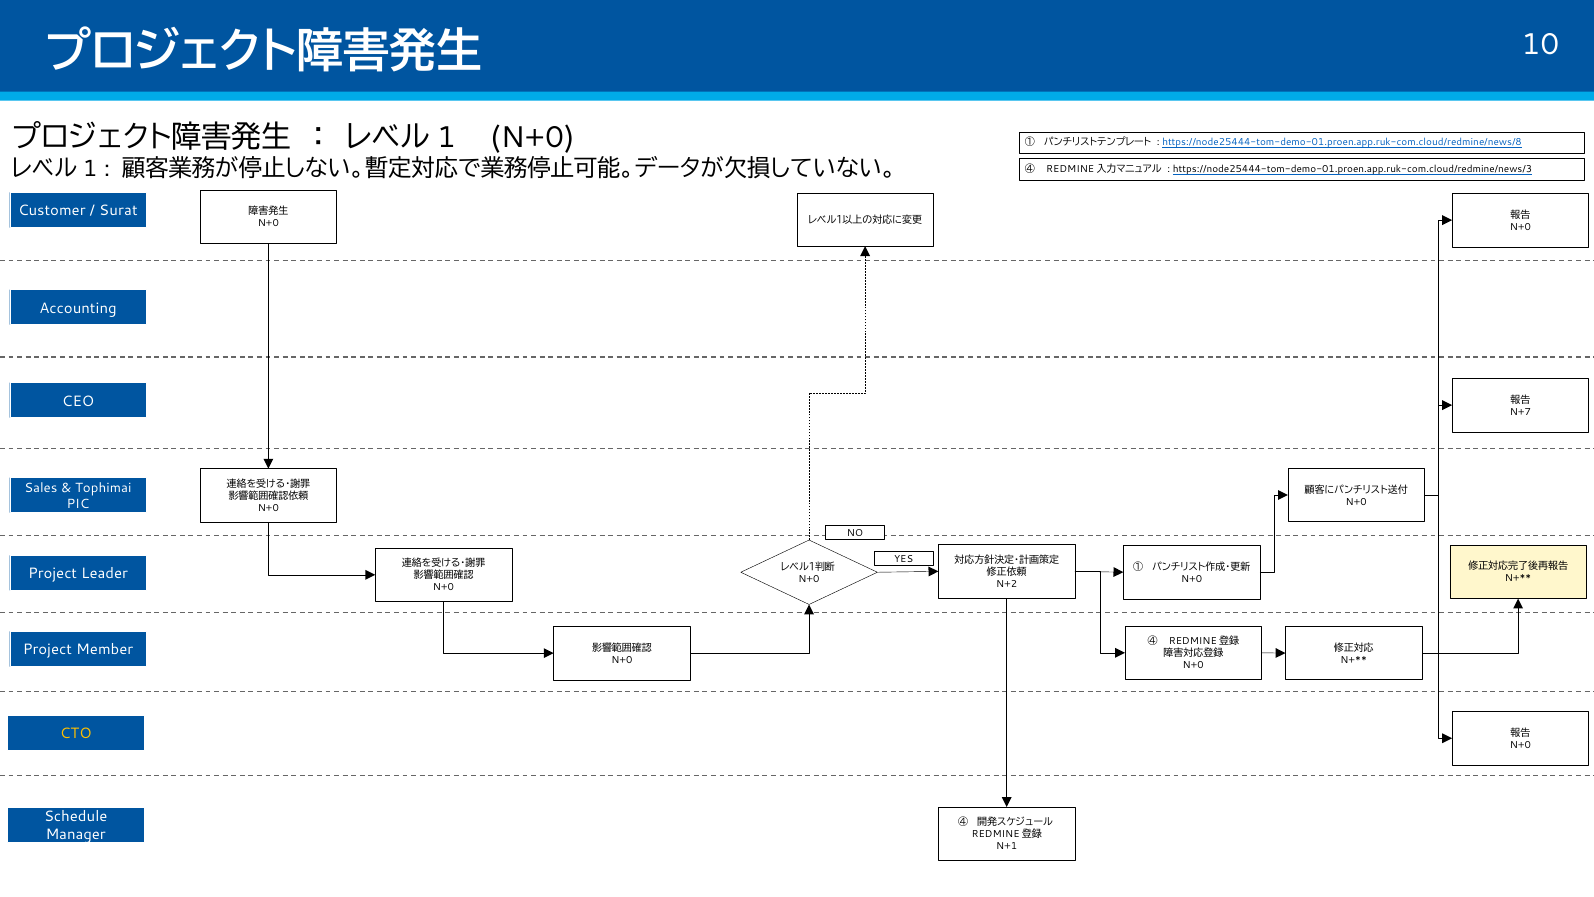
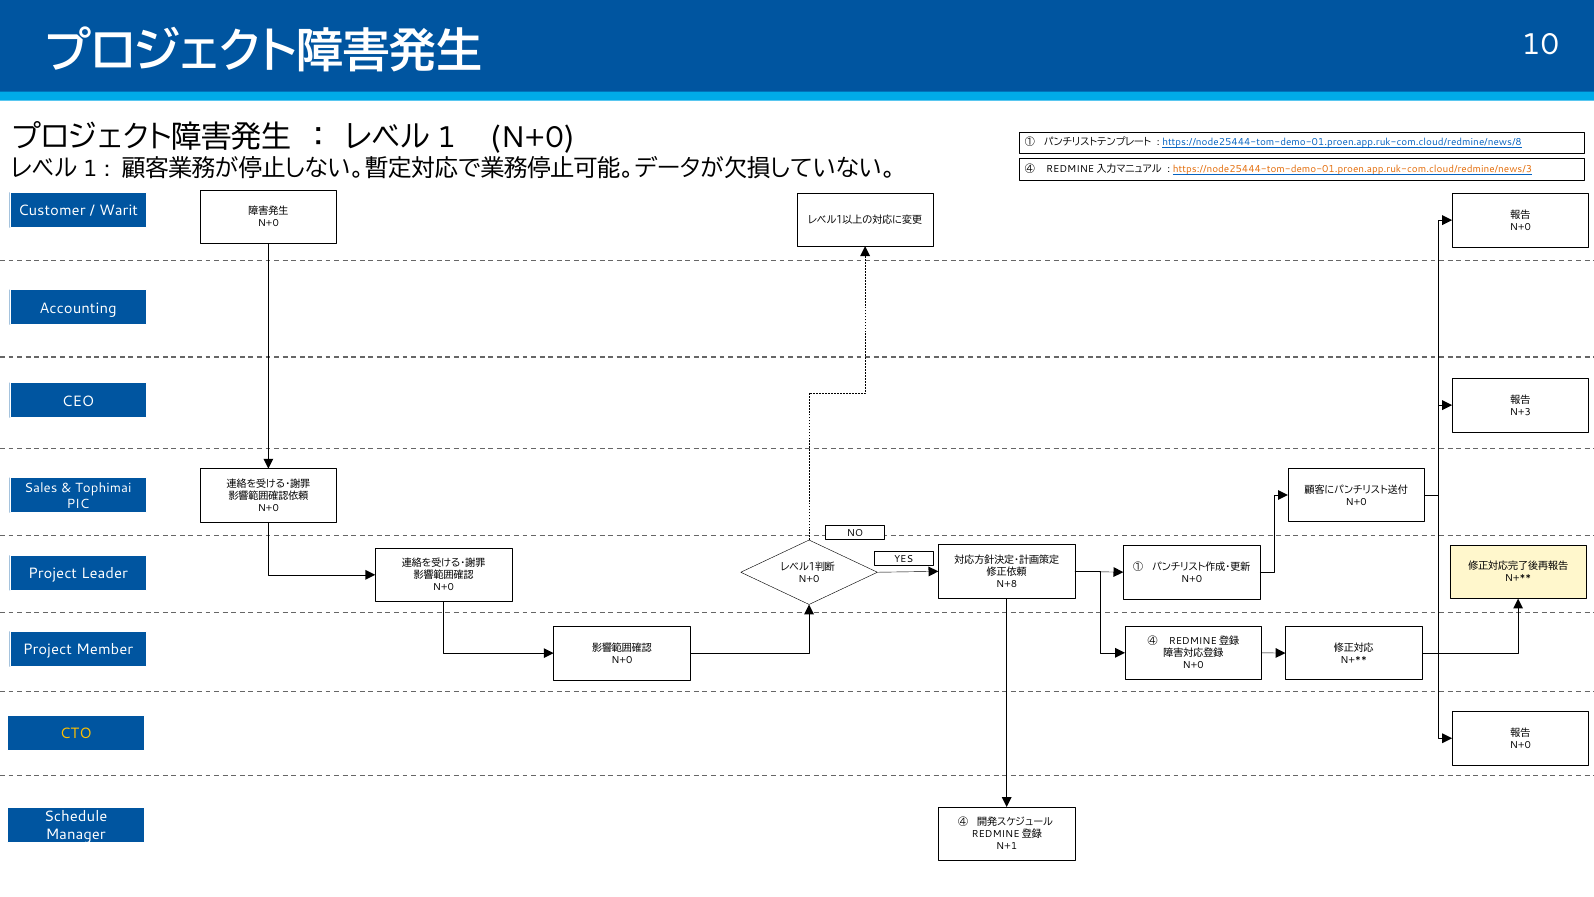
https://node25444-tom-demo-01.proen.app.ruk-com.cloud/redmine/news/3 colour: black -> orange (1353, 169)
Surat: Surat -> Warit (119, 211)
N+7: N+7 -> N+3 (1520, 412)
N+2: N+2 -> N+8 (1007, 584)
